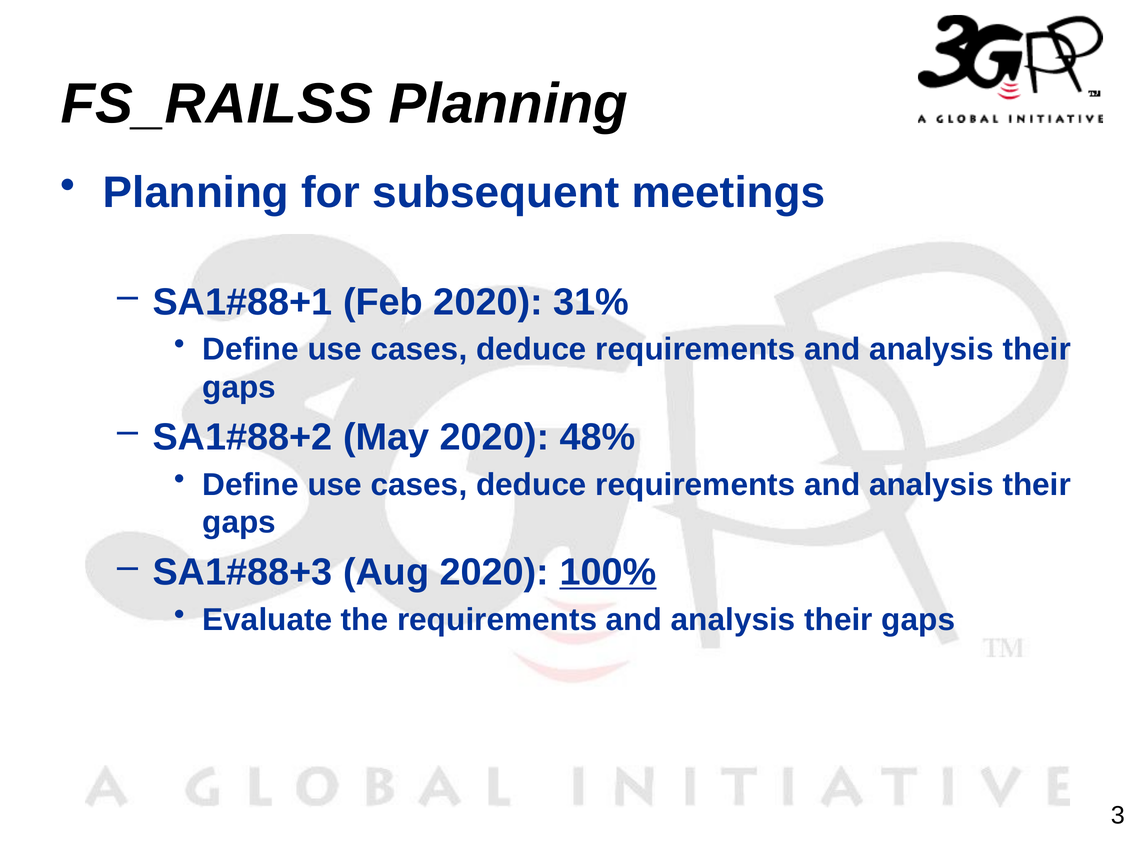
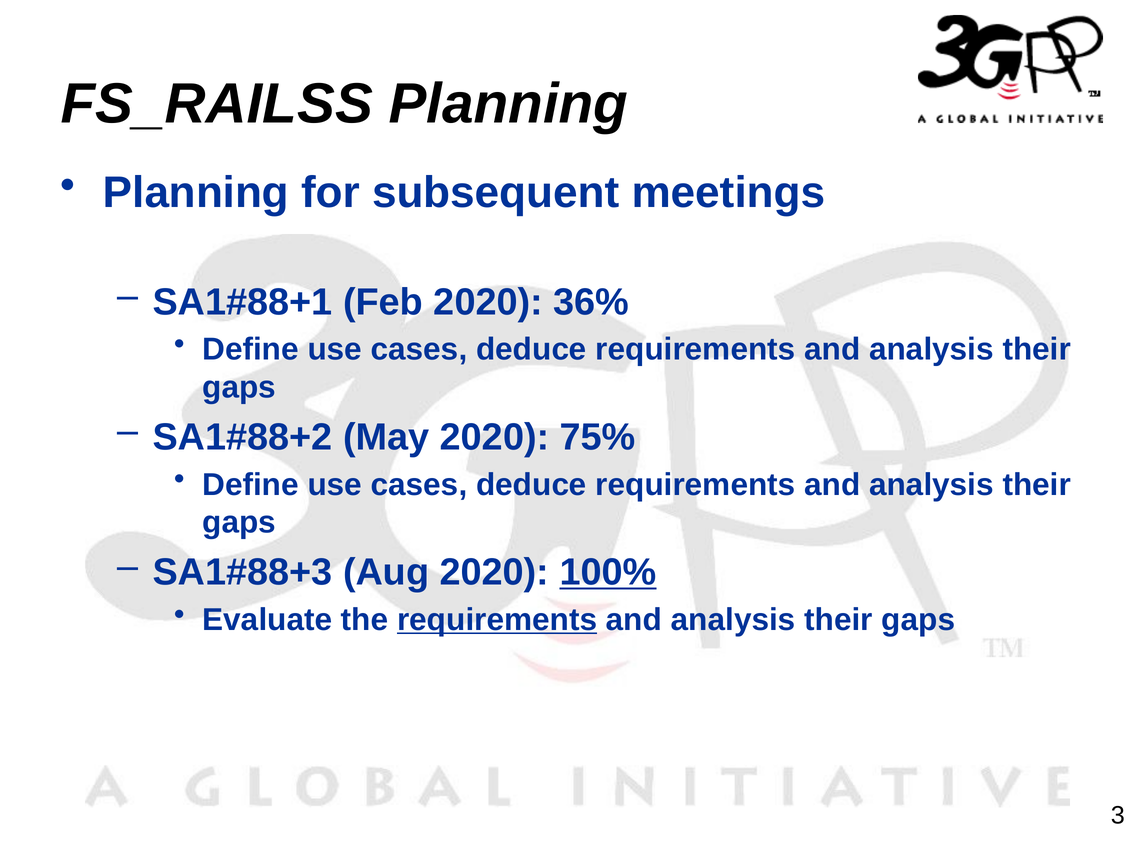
31%: 31% -> 36% (591, 302)
48%: 48% -> 75% (598, 437)
requirements underline: none -> present (497, 620)
